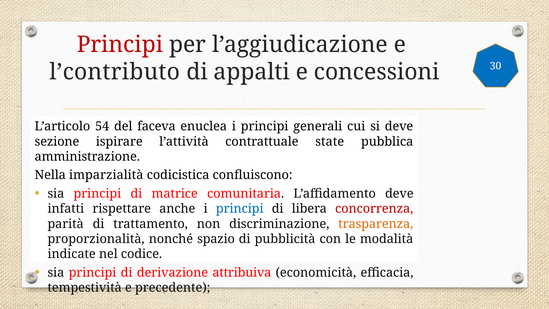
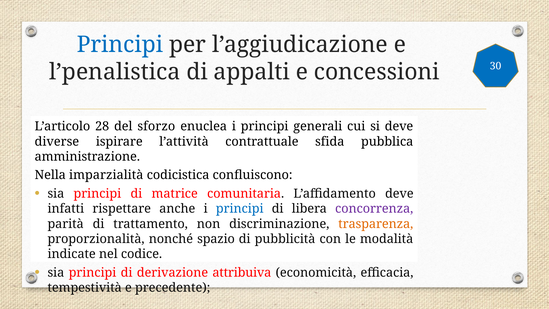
Principi colour: red -> blue (120, 45)
l’contributo: l’contributo -> l’penalistica (115, 72)
54: 54 -> 28 (102, 126)
faceva: faceva -> sforzo (156, 126)
sezione: sezione -> diverse (57, 141)
state: state -> sfida (330, 141)
concorrenza colour: red -> purple (374, 209)
